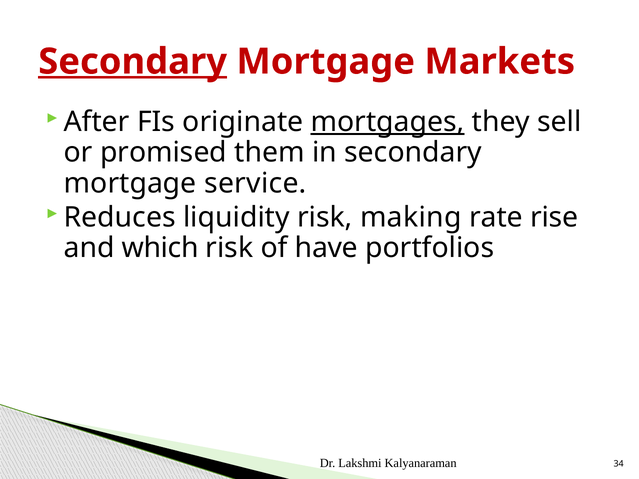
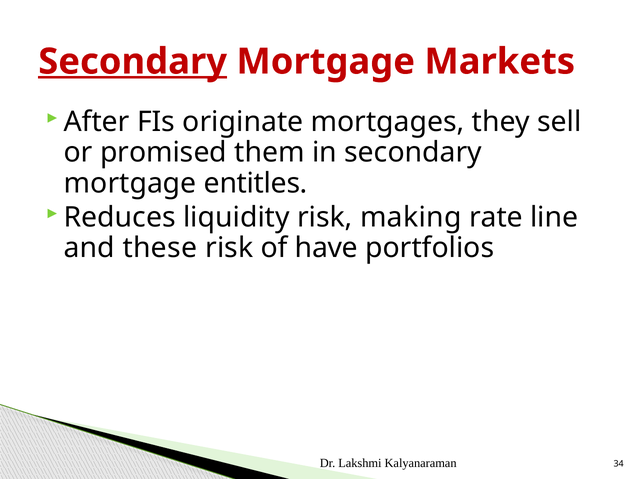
mortgages underline: present -> none (388, 122)
service: service -> entitles (256, 183)
rise: rise -> line (554, 217)
which: which -> these (160, 248)
